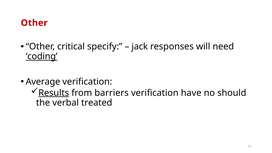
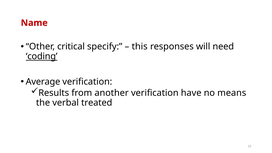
Other: Other -> Name (34, 23)
jack: jack -> this (140, 47)
Results underline: present -> none (54, 93)
barriers: barriers -> another (112, 93)
should: should -> means (232, 93)
